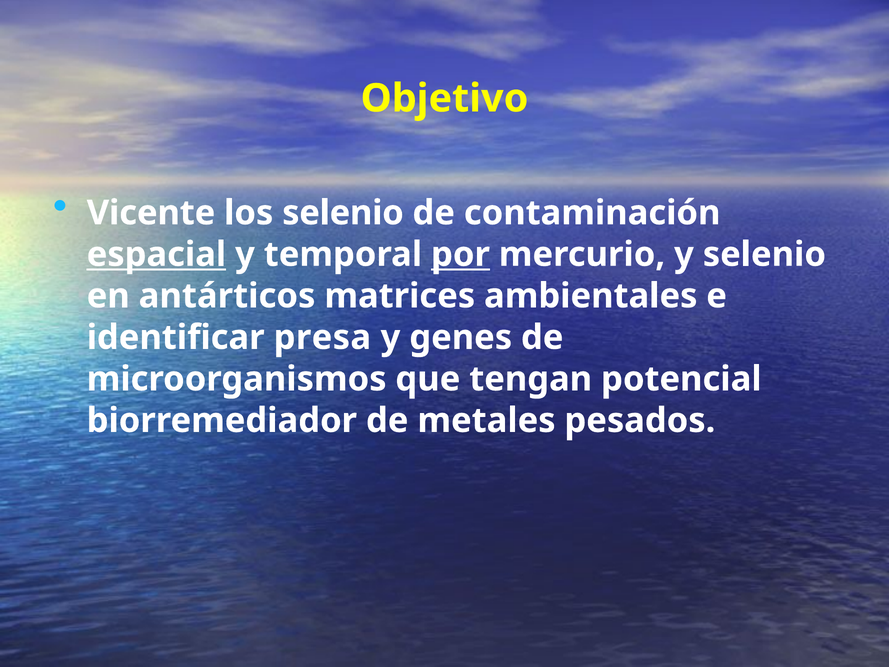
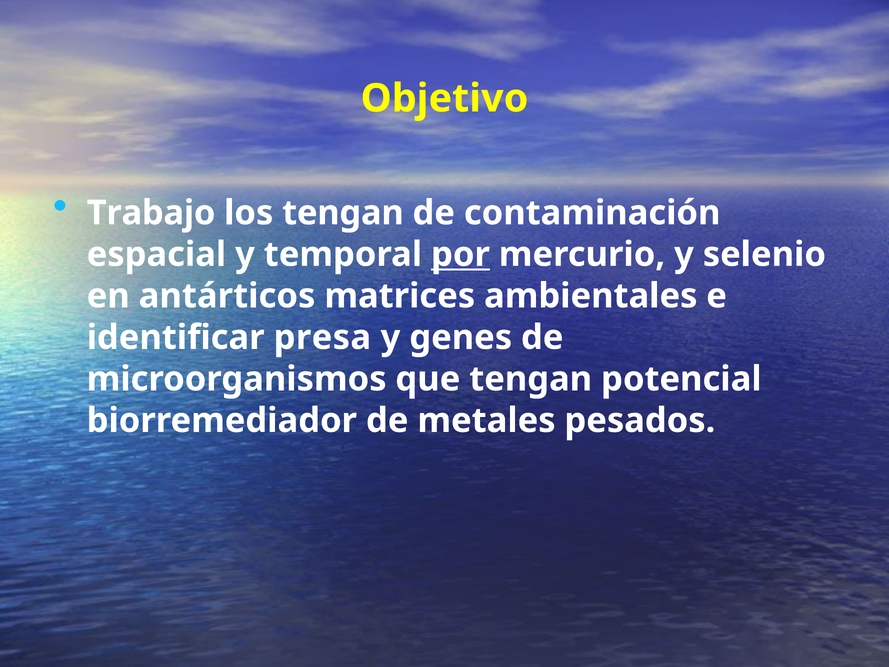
Vicente: Vicente -> Trabajo (151, 213)
los selenio: selenio -> tengan (343, 213)
espacial underline: present -> none (156, 254)
